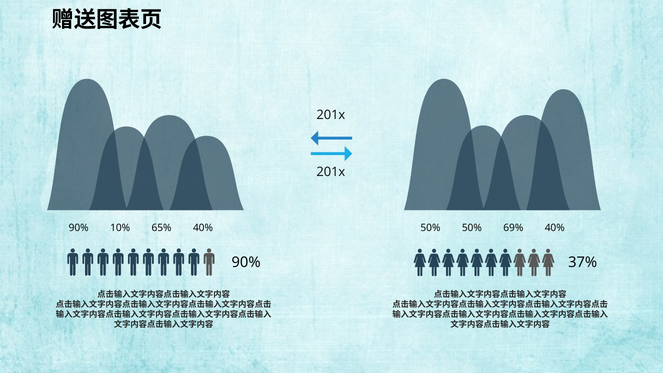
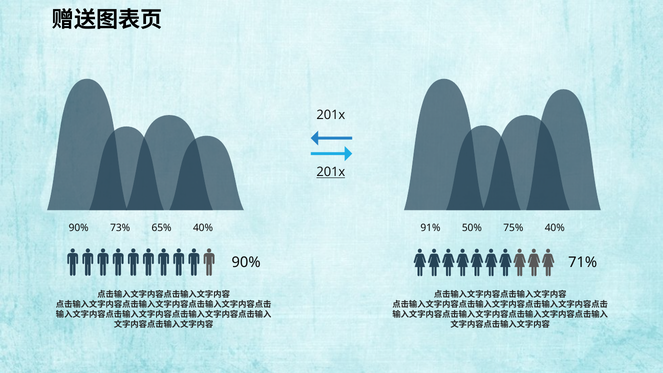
201x underline: none -> present (331, 172)
10%: 10% -> 73% (120, 228)
40% 50%: 50% -> 91% (430, 228)
69%: 69% -> 75% (513, 228)
37%: 37% -> 71% (583, 262)
